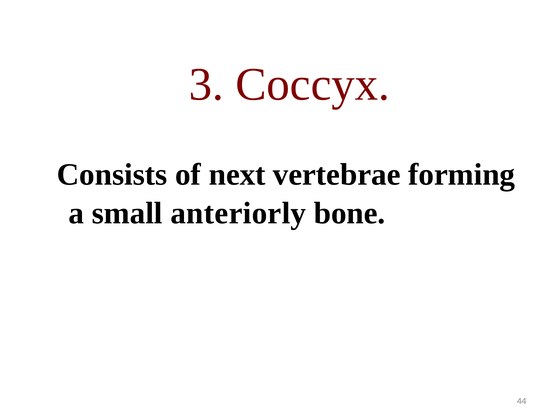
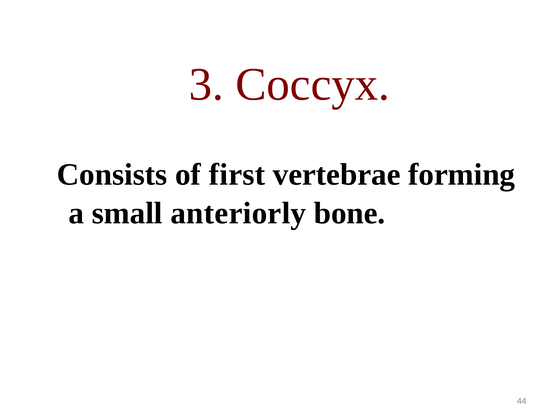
next: next -> first (237, 175)
